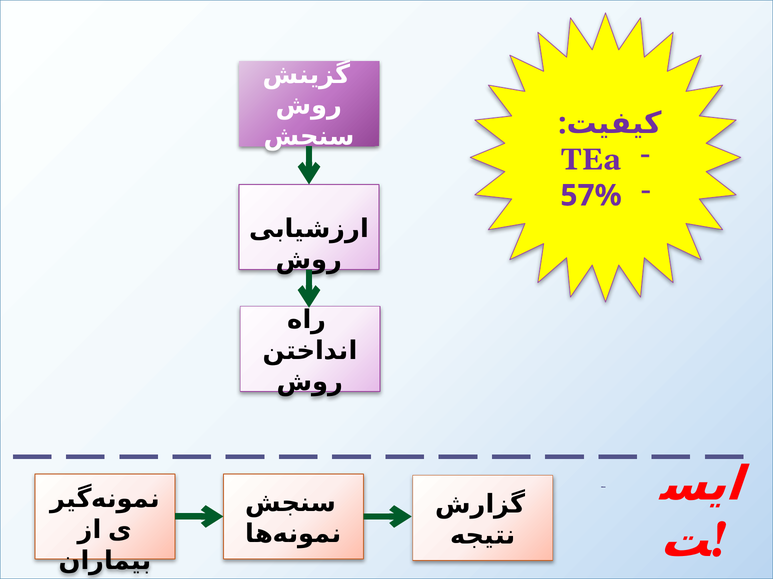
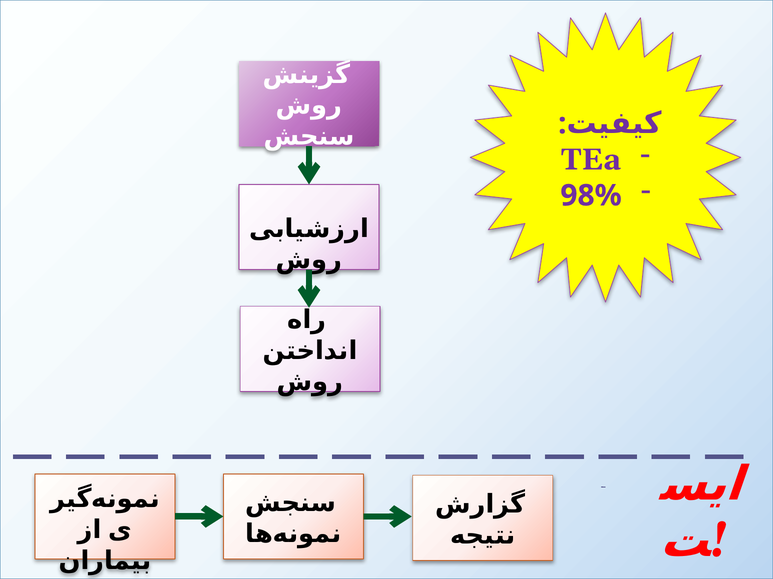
57%: 57% -> 98% (591, 196)
